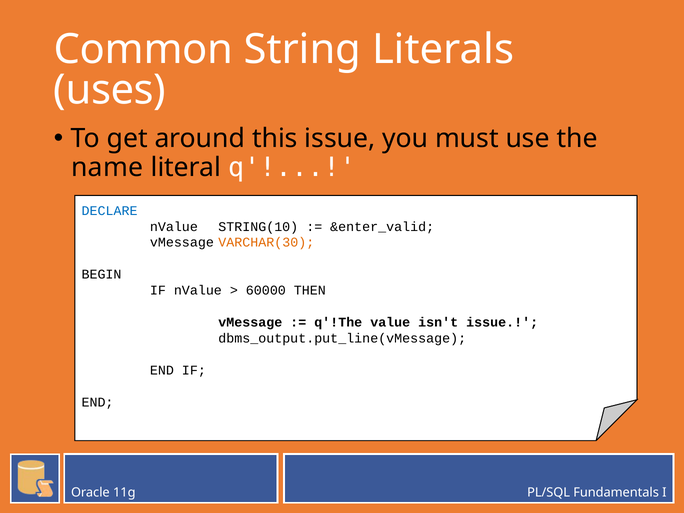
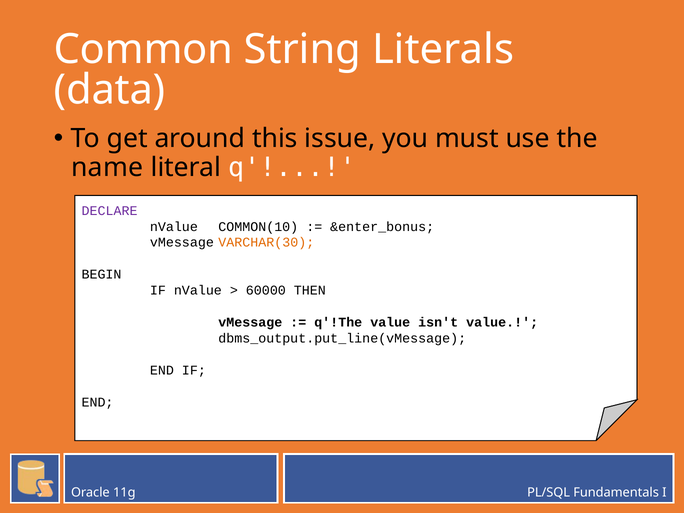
uses: uses -> data (110, 90)
DECLARE colour: blue -> purple (110, 211)
STRING(10: STRING(10 -> COMMON(10 (258, 227)
&enter_valid: &enter_valid -> &enter_bonus (382, 227)
isn't issue: issue -> value (502, 322)
